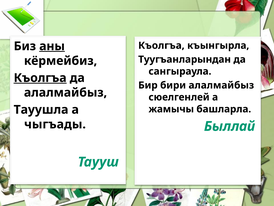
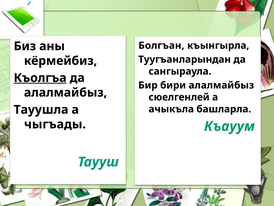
Къолгъа: Къолгъа -> Болгъан (161, 45)
аны underline: present -> none (52, 46)
жамычы: жамычы -> ачыкъла (171, 109)
Быллай: Быллай -> Къауум (229, 126)
